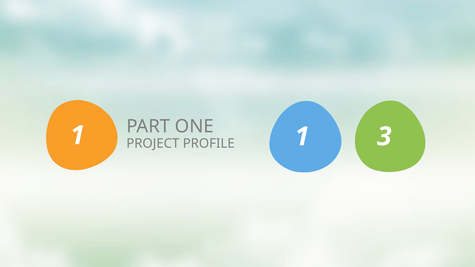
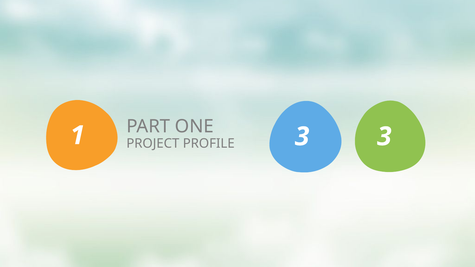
1 1: 1 -> 3 (302, 137)
